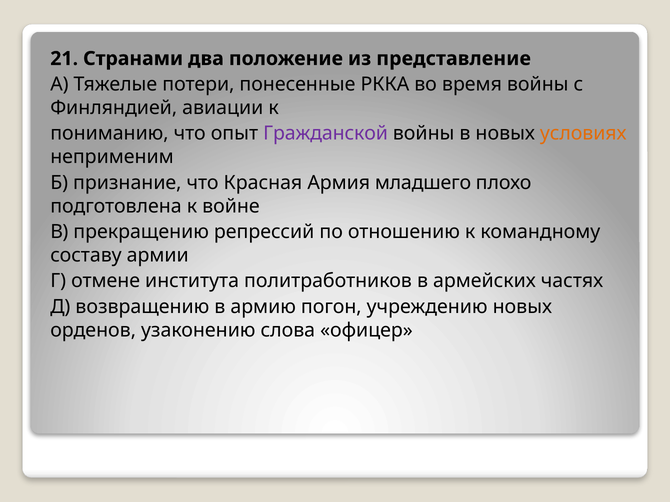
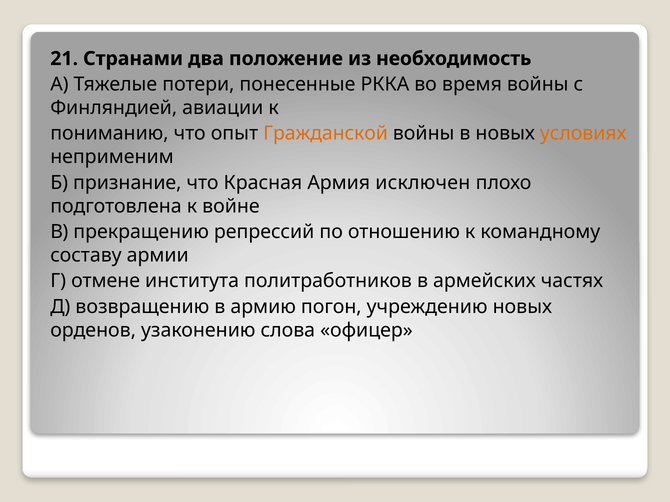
представление: представление -> необходимость (454, 59)
Гражданской colour: purple -> orange (326, 134)
младшего: младшего -> исключен (423, 183)
